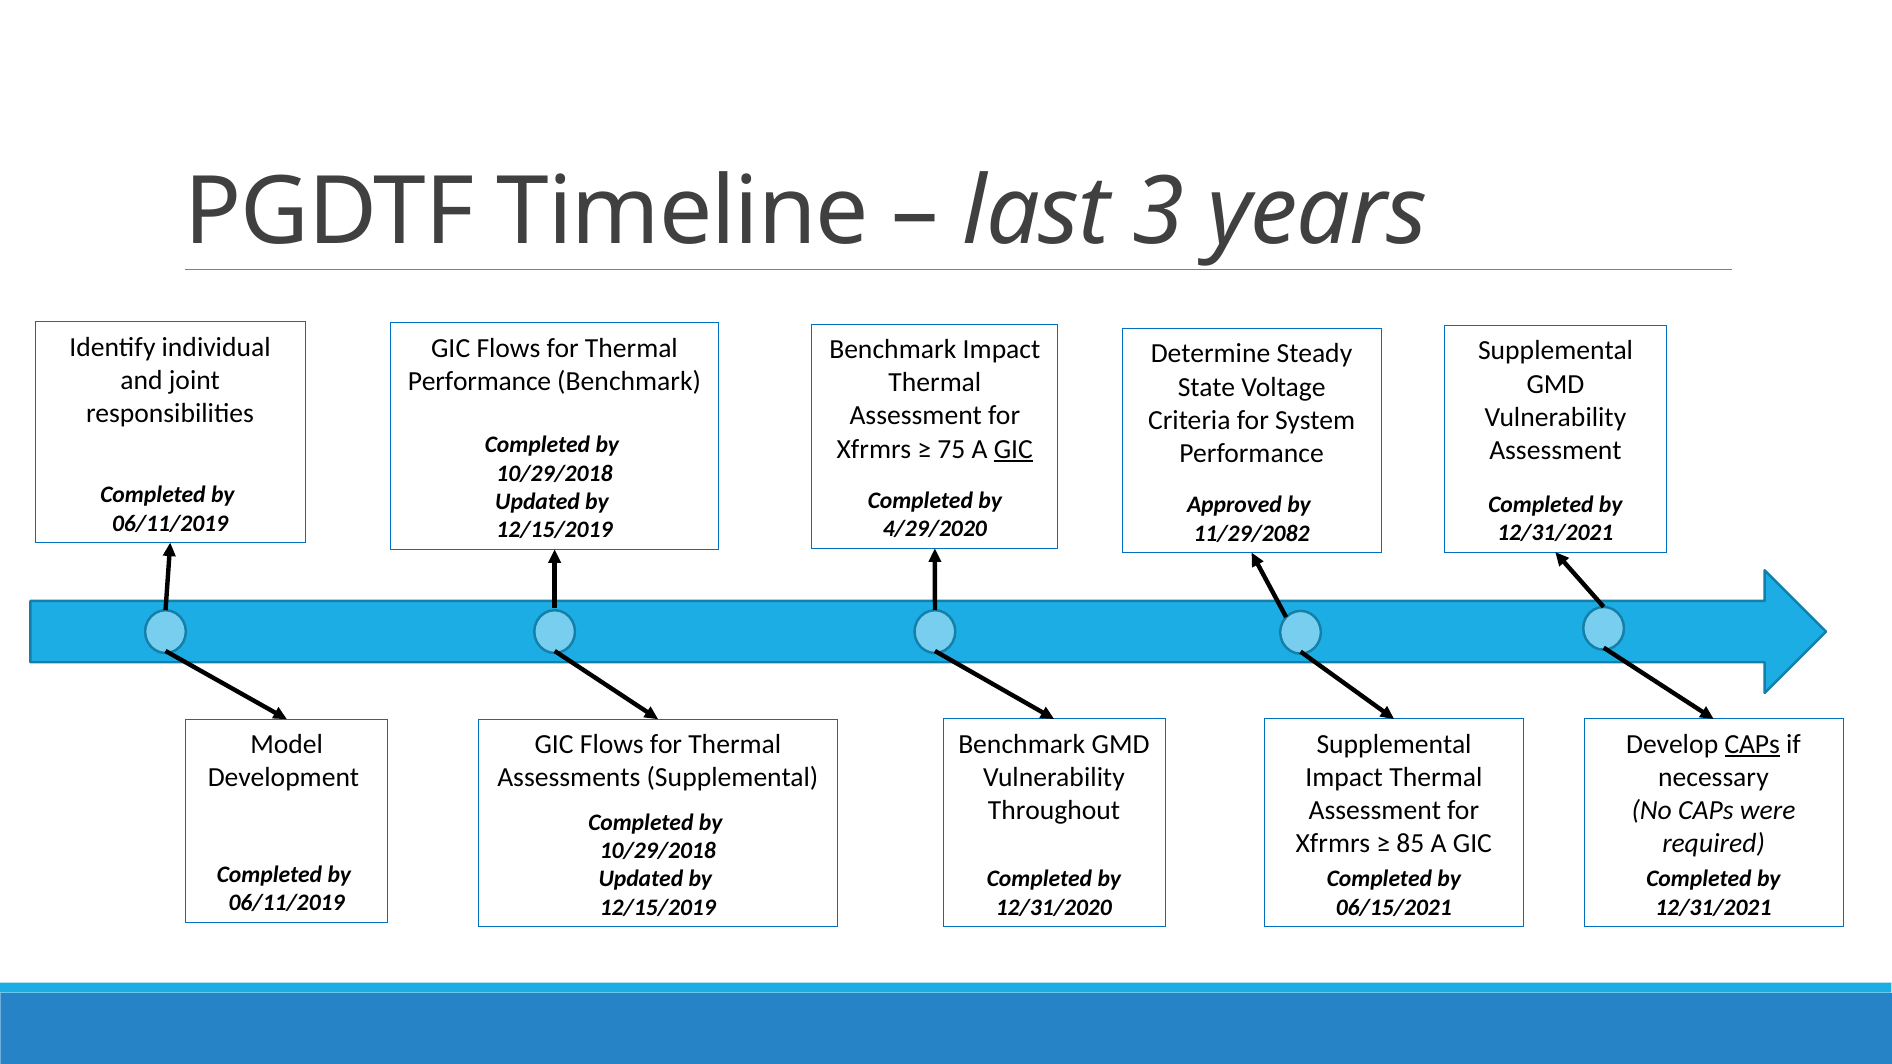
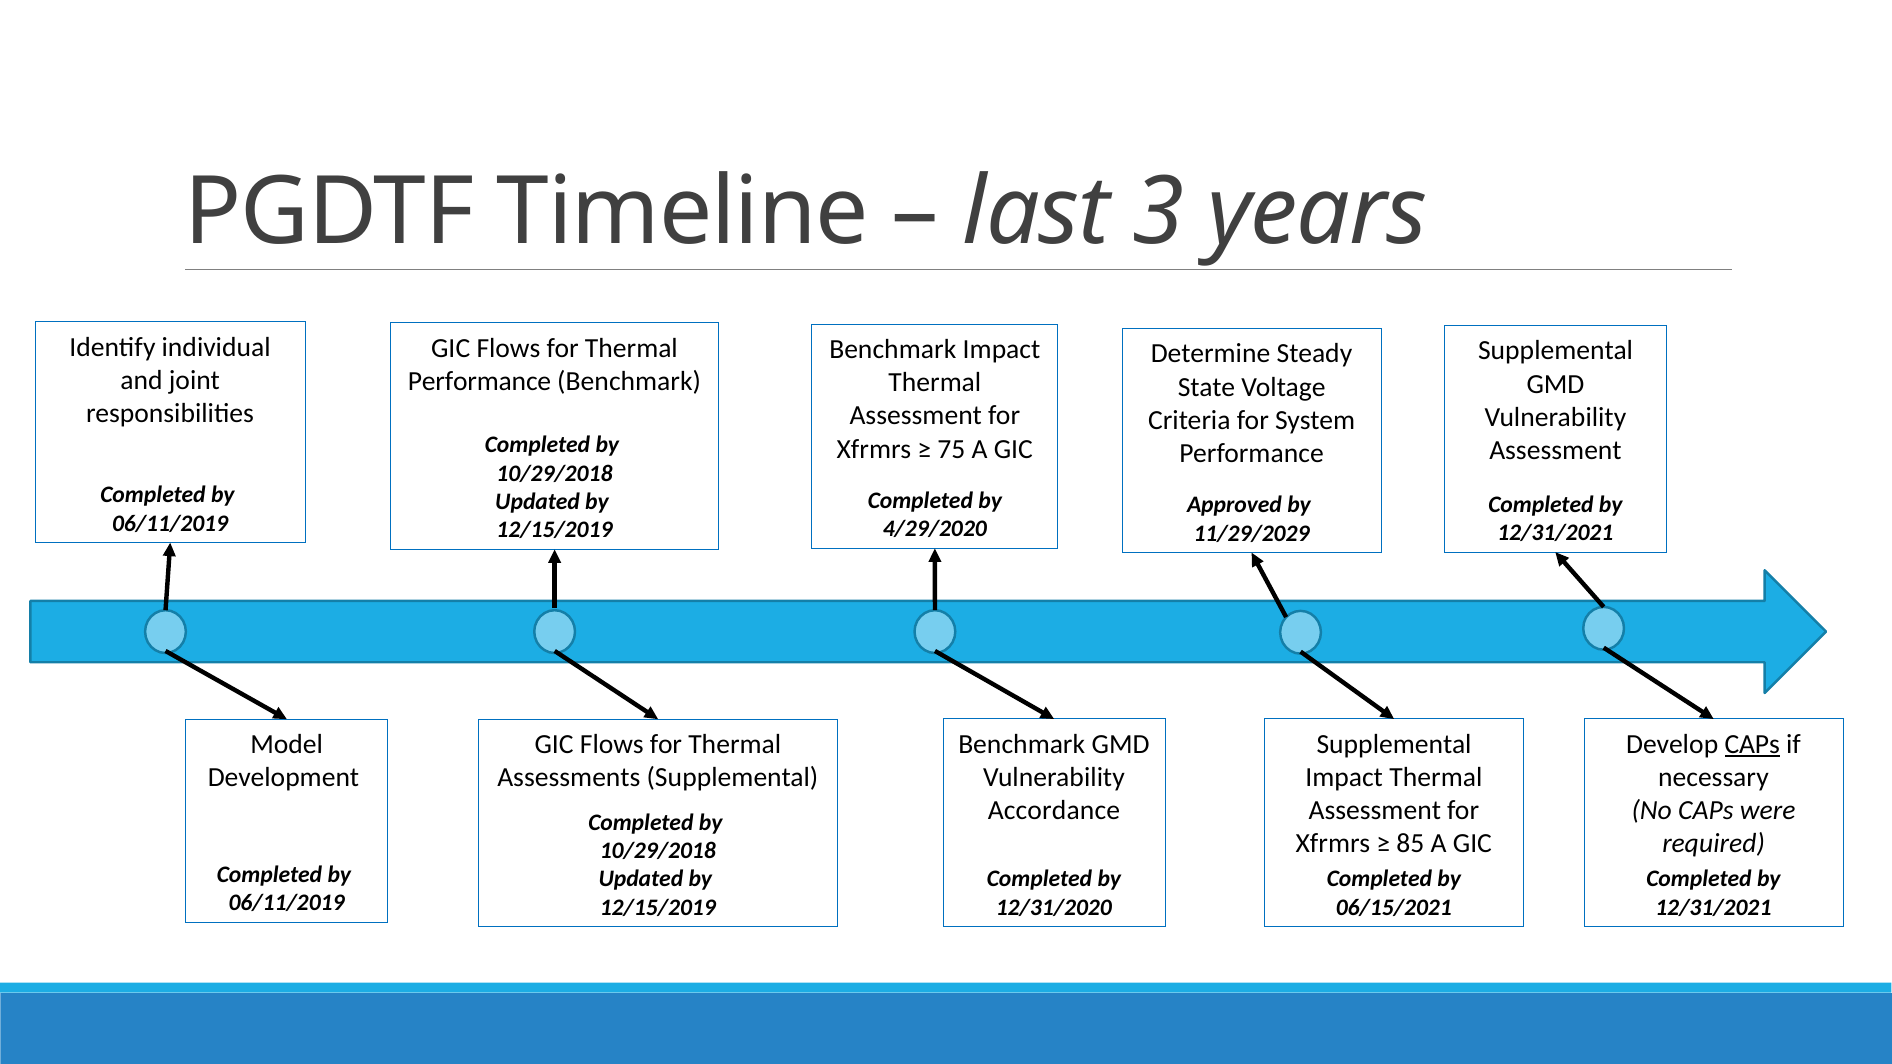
GIC underline: present -> none (1013, 449)
11/29/2082: 11/29/2082 -> 11/29/2029 (1252, 533)
Throughout: Throughout -> Accordance (1054, 811)
